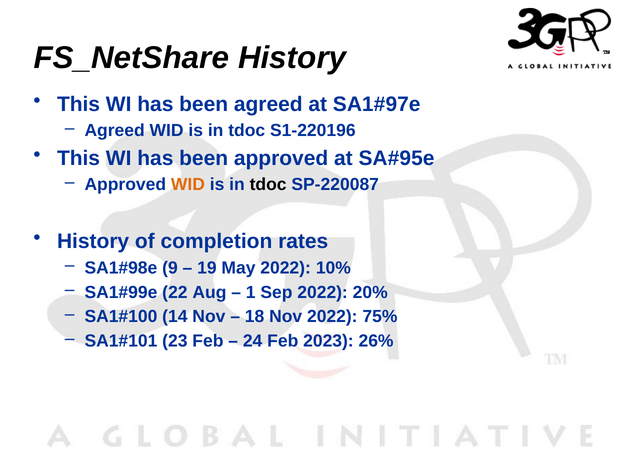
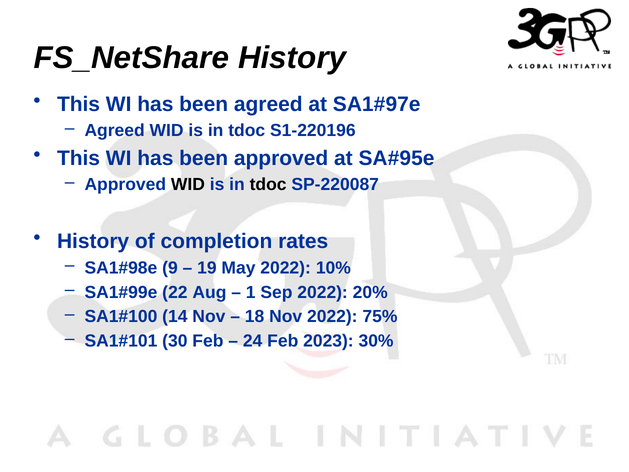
WID colour: orange -> black (188, 184)
23: 23 -> 30 (175, 341)
26%: 26% -> 30% (376, 341)
